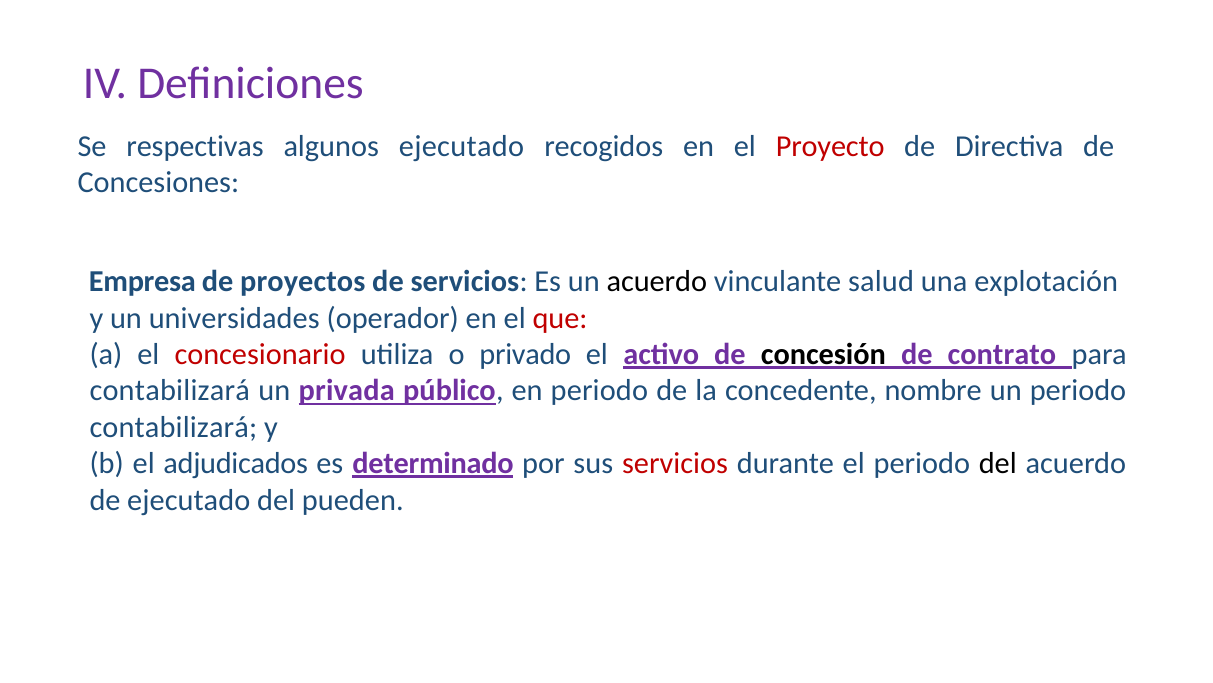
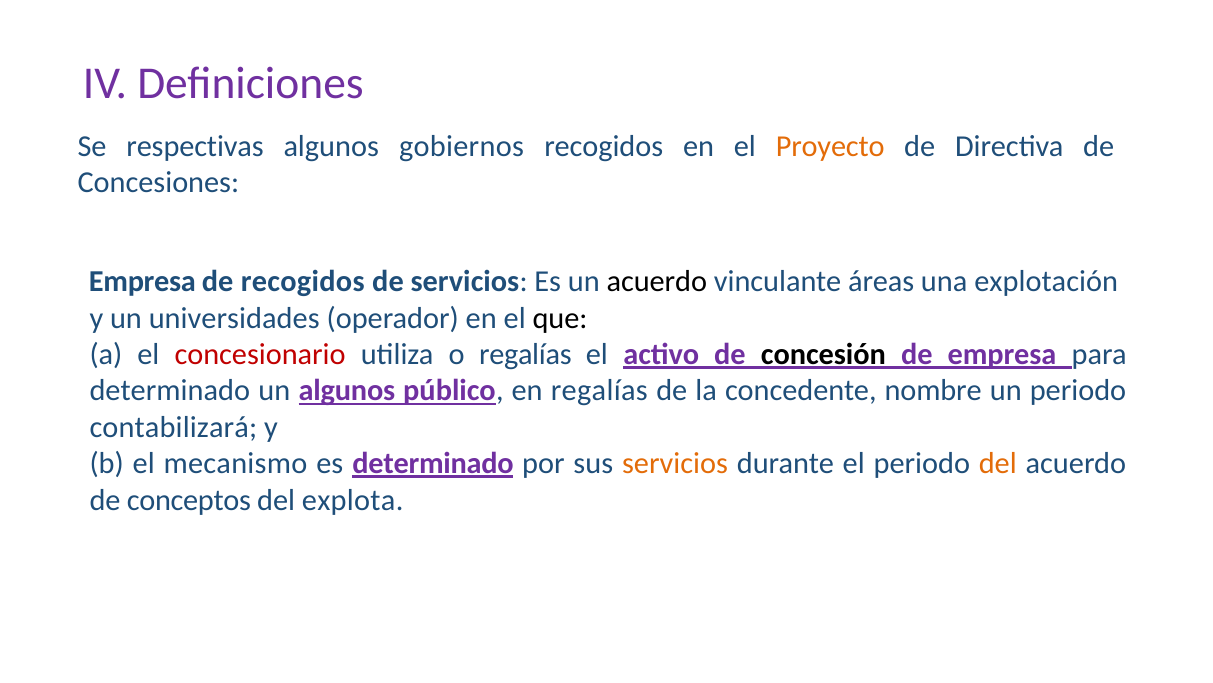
algunos ejecutado: ejecutado -> gobiernos (461, 146)
Proyecto colour: red -> orange (830, 146)
de proyectos: proyectos -> recogidos (303, 281)
salud: salud -> áreas (881, 281)
que colour: red -> black (560, 318)
o privado: privado -> regalías (525, 354)
de contrato: contrato -> empresa (1002, 354)
contabilizará: contabilizará -> determinado (170, 390)
un privada: privada -> algunos (347, 390)
en periodo: periodo -> regalías (599, 390)
adjudicados: adjudicados -> mecanismo (235, 463)
servicios colour: red -> orange (675, 463)
del colour: black -> orange (998, 463)
de ejecutado: ejecutado -> conceptos (189, 500)
pueden: pueden -> explota (353, 500)
